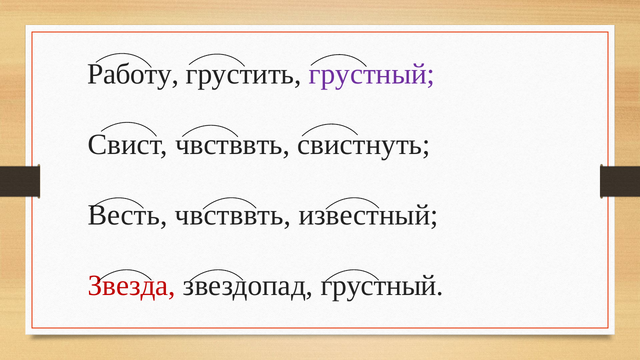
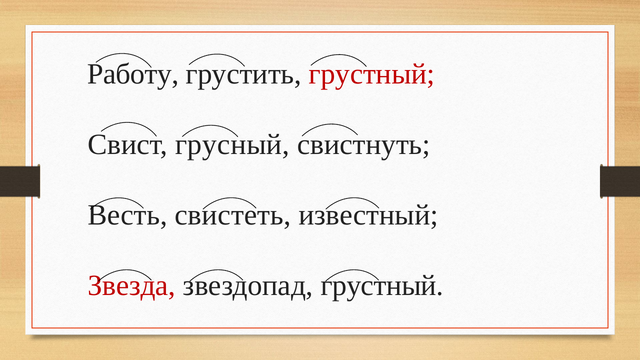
грустный colour: purple -> red (372, 74)
Свист чвстввть: чвстввть -> грусный (232, 145)
Весть чвстввть: чвстввть -> свистеть (233, 215)
